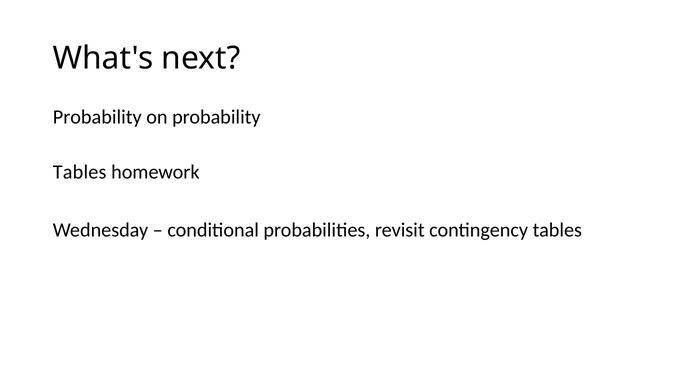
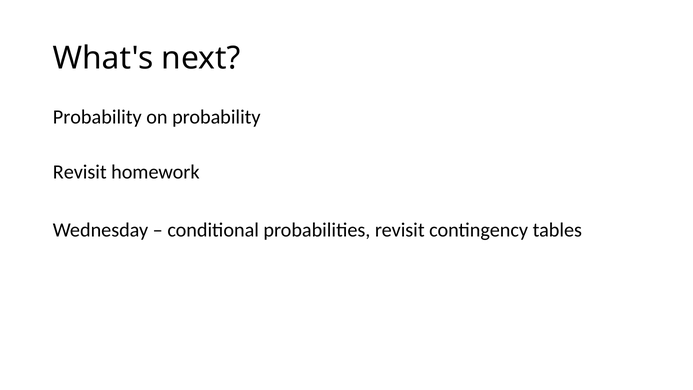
Tables: Tables -> Revisit (80, 172)
